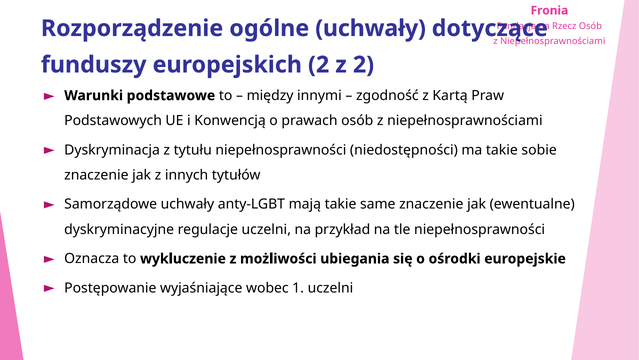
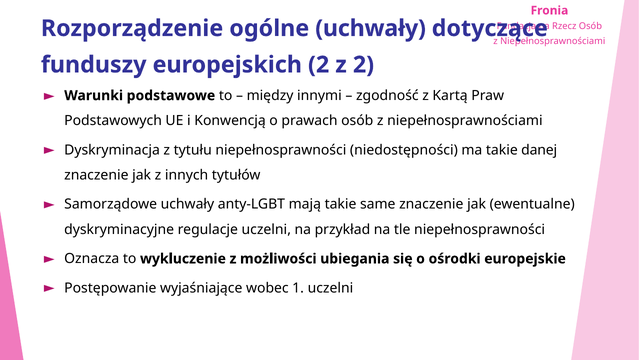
sobie: sobie -> danej (539, 150)
